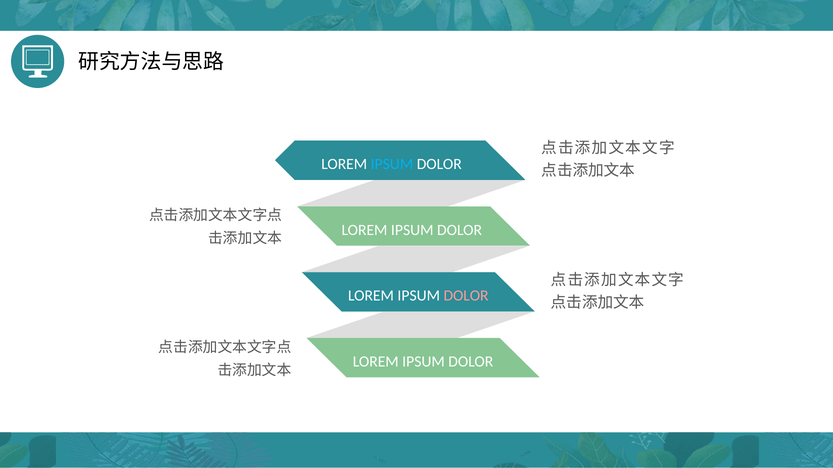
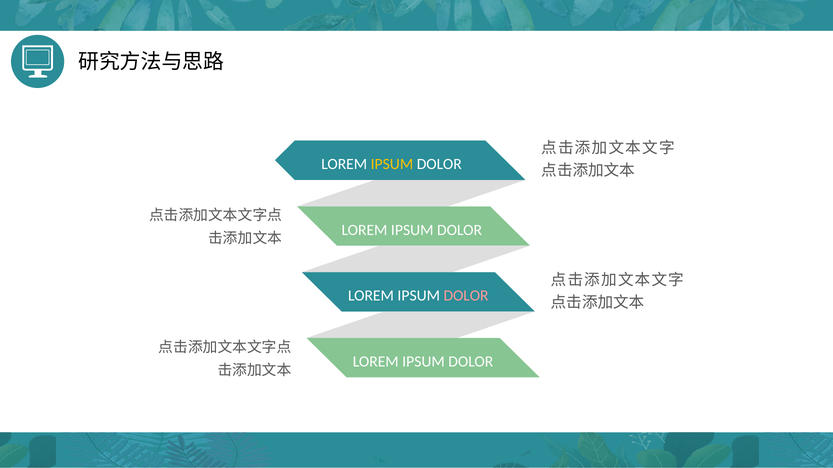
IPSUM colour: light blue -> yellow (392, 164)
